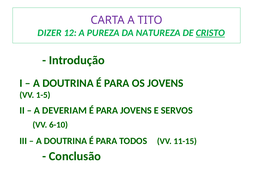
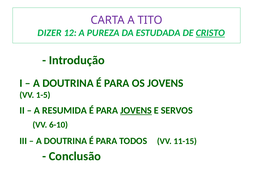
NATUREZA: NATUREZA -> ESTUDADA (158, 33)
DEVERIAM: DEVERIAM -> RESUMIDA (65, 110)
JOVENS underline: none -> present (136, 110)
